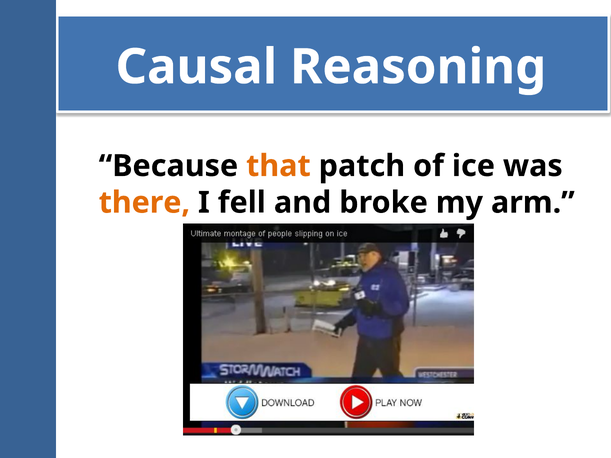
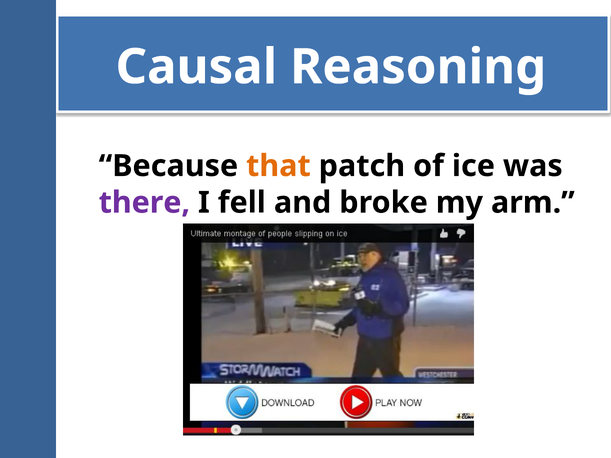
there colour: orange -> purple (144, 203)
